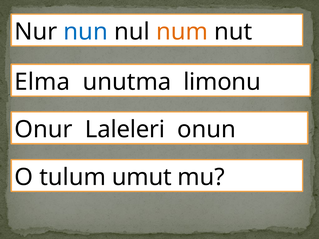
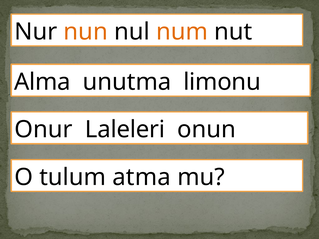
nun colour: blue -> orange (86, 32)
Elma: Elma -> Alma (42, 82)
umut: umut -> atma (142, 177)
